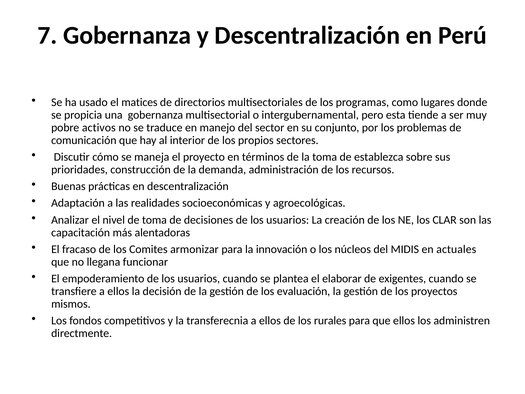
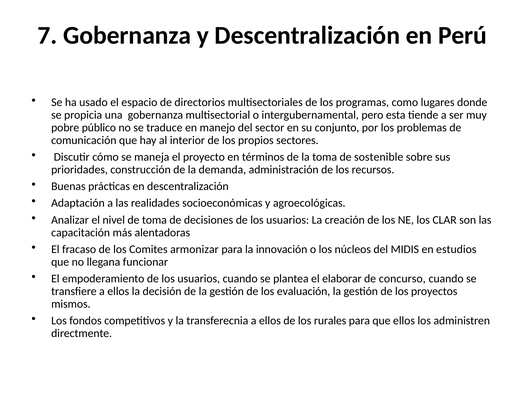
matices: matices -> espacio (139, 102)
activos: activos -> público (99, 127)
establezca: establezca -> sostenible (379, 157)
actuales: actuales -> estudios (456, 249)
exigentes: exigentes -> concurso (402, 279)
